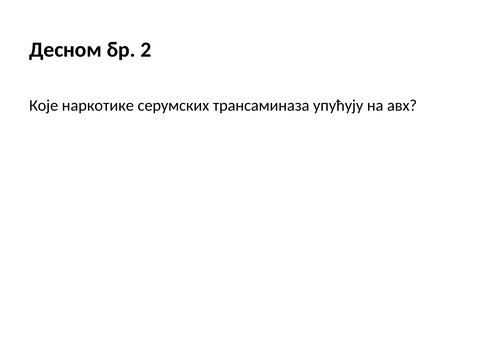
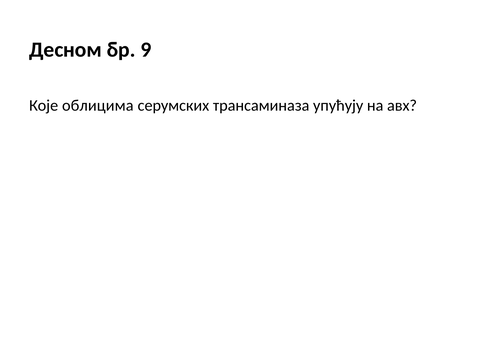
2: 2 -> 9 (146, 50)
наркотике: наркотике -> облицима (98, 106)
